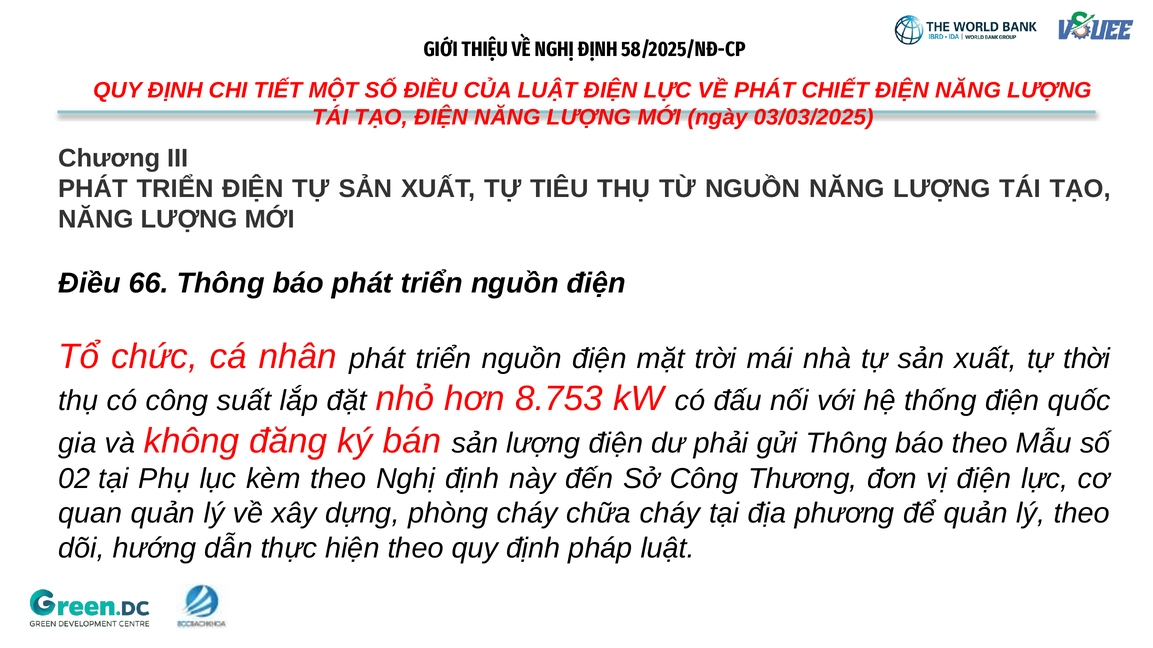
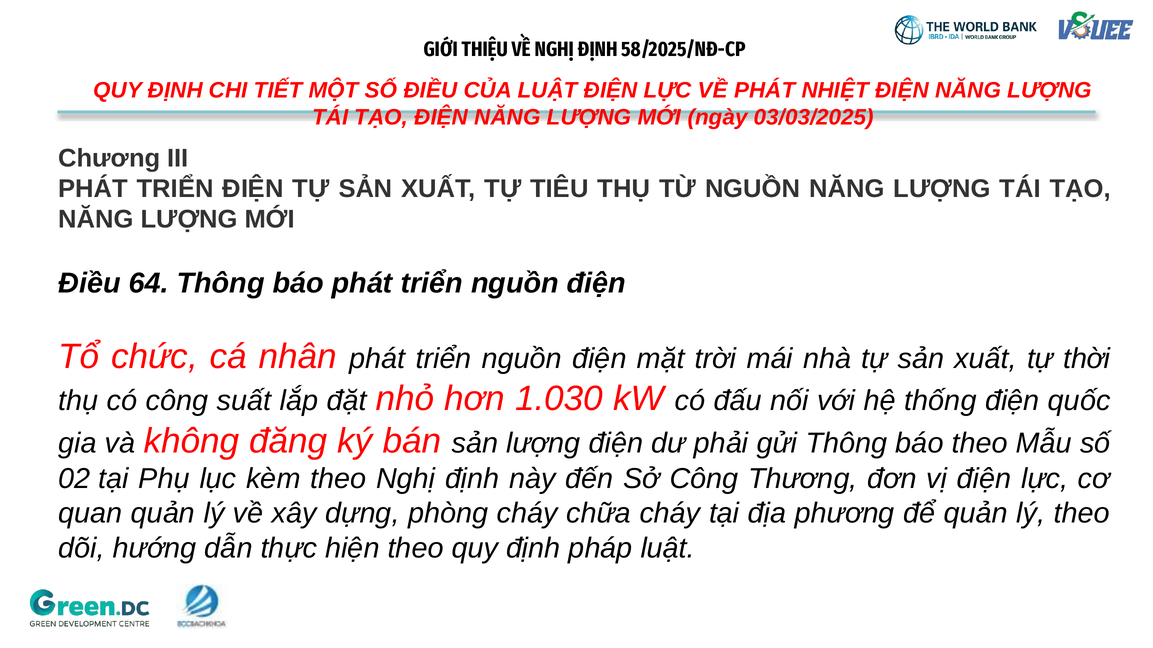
CHIẾT: CHIẾT -> NHIỆT (835, 91)
66: 66 -> 64 (149, 283)
8.753: 8.753 -> 1.030 (559, 399)
